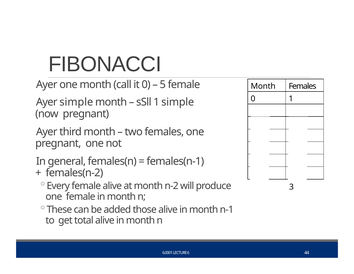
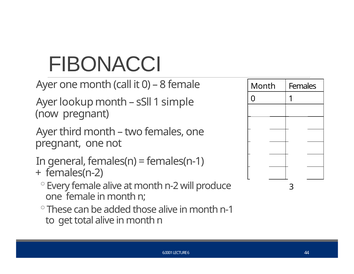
5: 5 -> 8 (163, 84)
Ayer simple: simple -> lookup (76, 102)
